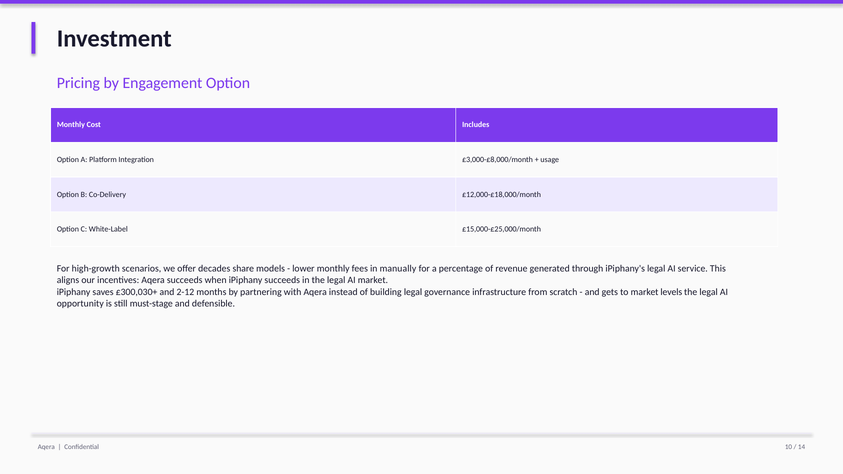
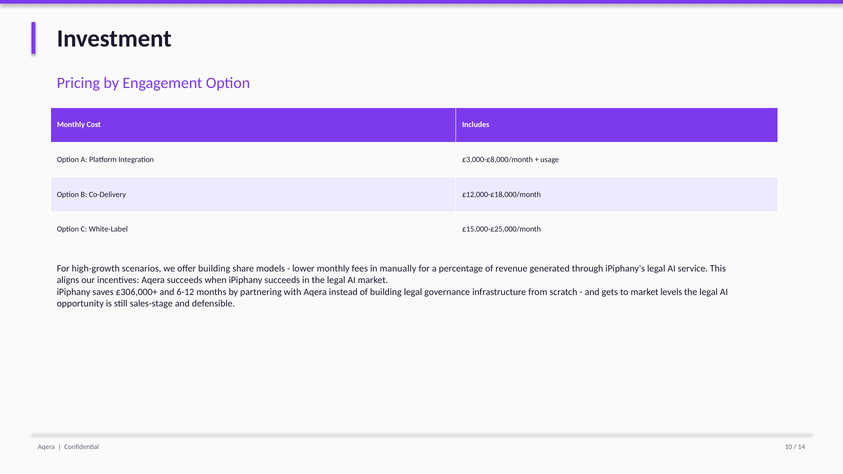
offer decades: decades -> building (214, 269)
£300,030+: £300,030+ -> £306,000+ (137, 292)
2-12: 2-12 -> 6-12 (185, 292)
must-stage: must-stage -> sales-stage (151, 304)
